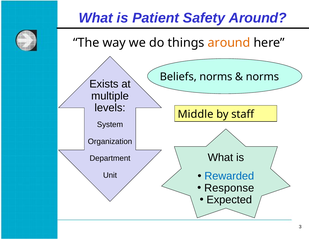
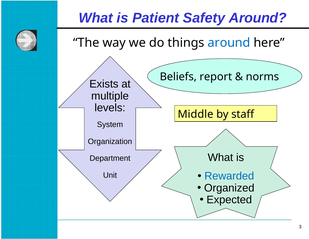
around colour: orange -> blue (229, 43)
Beliefs norms: norms -> report (216, 77)
Response: Response -> Organized (229, 188)
